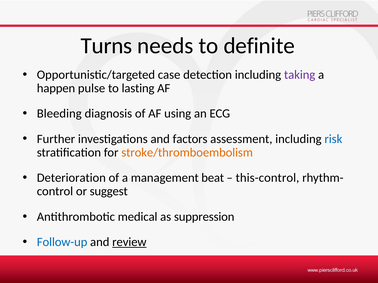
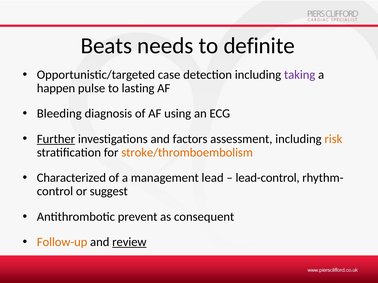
Turns: Turns -> Beats (106, 46)
Further underline: none -> present (56, 139)
risk colour: blue -> orange (333, 139)
Deterioration: Deterioration -> Characterized (71, 178)
beat: beat -> lead (213, 178)
this-control: this-control -> lead-control (268, 178)
medical: medical -> prevent (138, 217)
suppression: suppression -> consequent (204, 217)
Follow-up colour: blue -> orange (62, 242)
